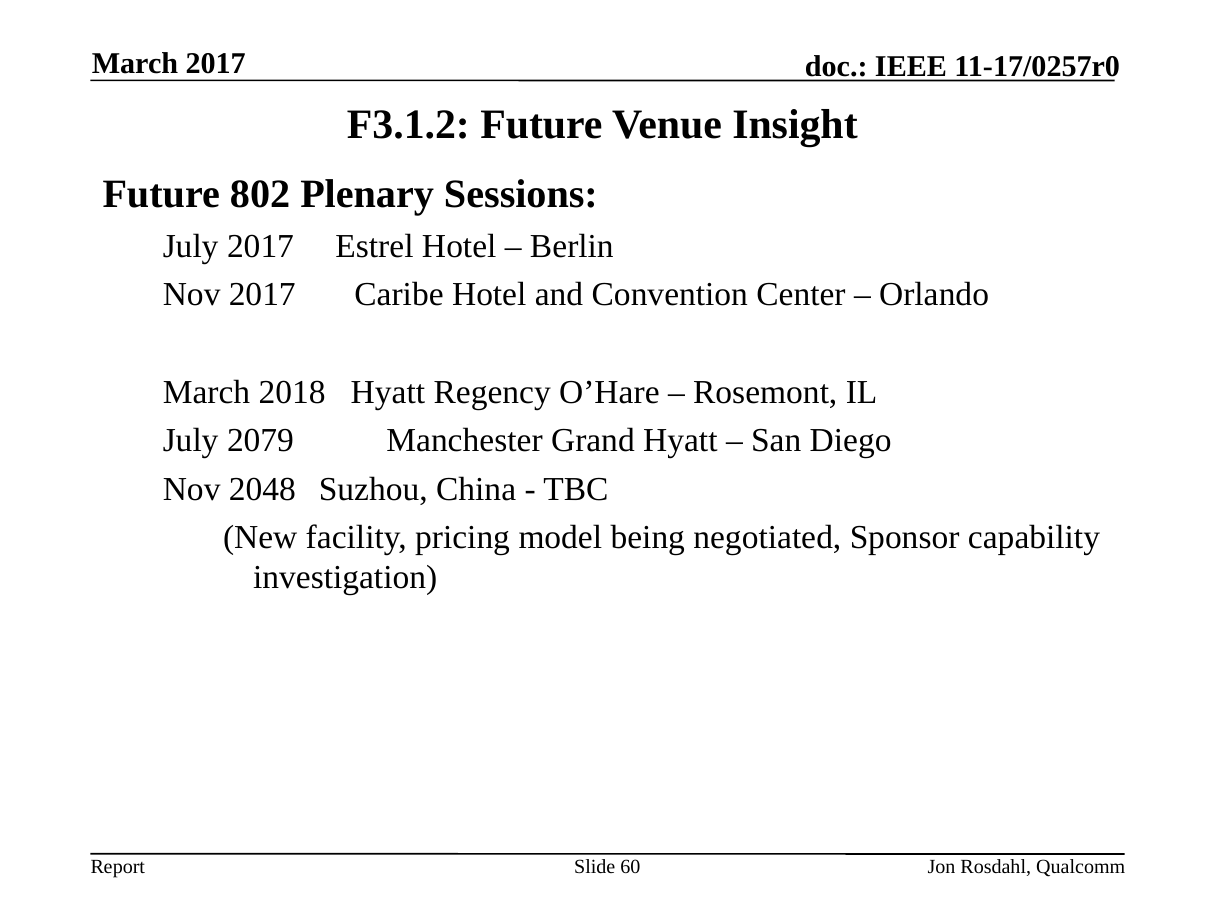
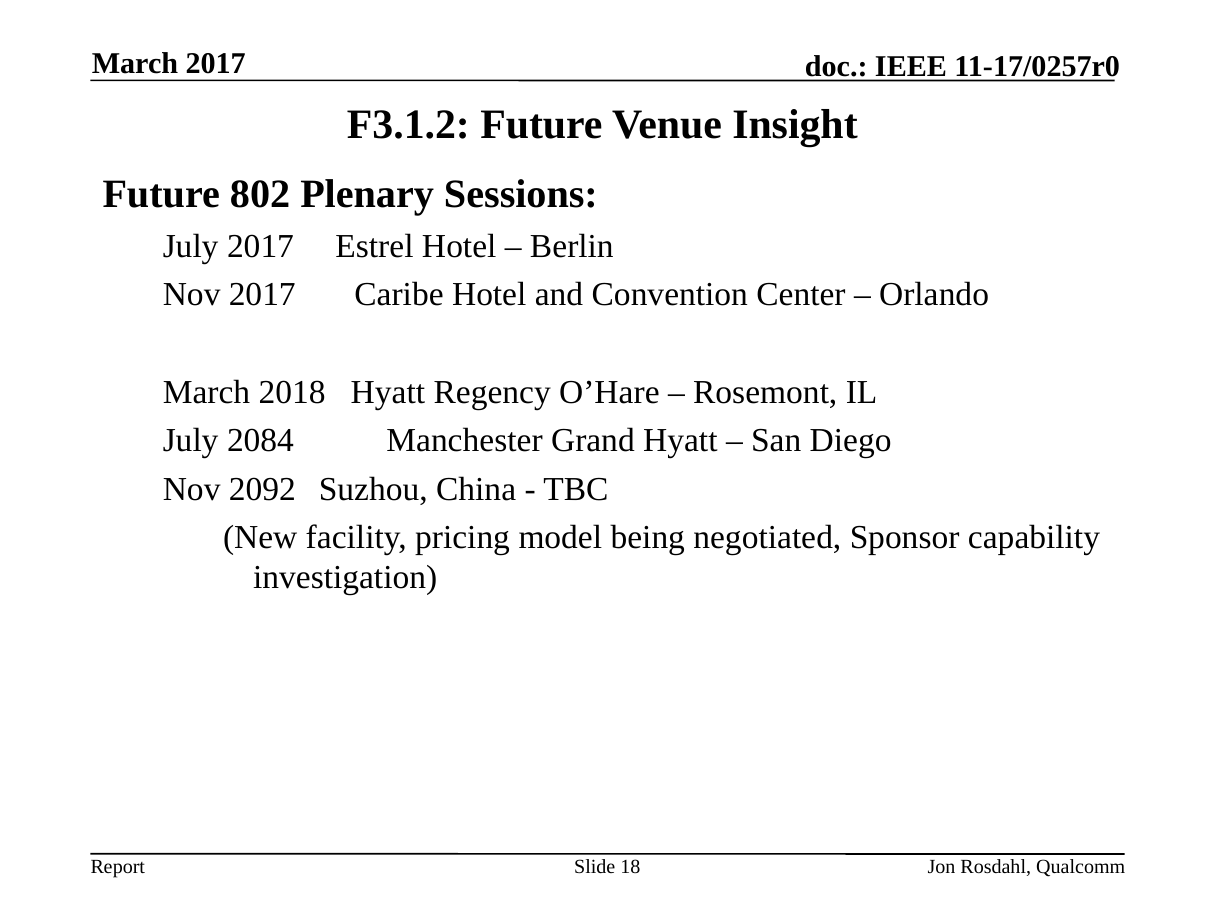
2079: 2079 -> 2084 (260, 440)
2048: 2048 -> 2092 (262, 489)
60: 60 -> 18 (630, 867)
